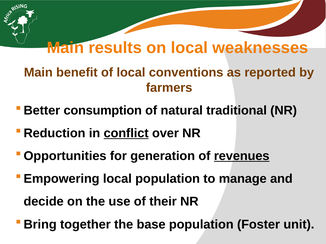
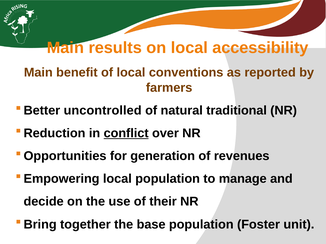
weaknesses: weaknesses -> accessibility (260, 48)
consumption: consumption -> uncontrolled (103, 111)
revenues underline: present -> none (242, 156)
